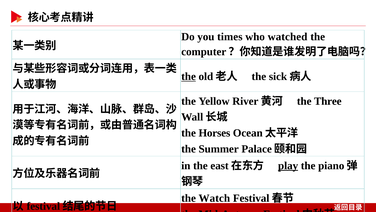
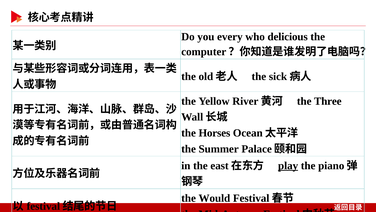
times: times -> every (230, 37)
watched: watched -> delicious (288, 37)
the underline: present -> none (189, 76)
Watch: Watch -> Would (214, 198)
